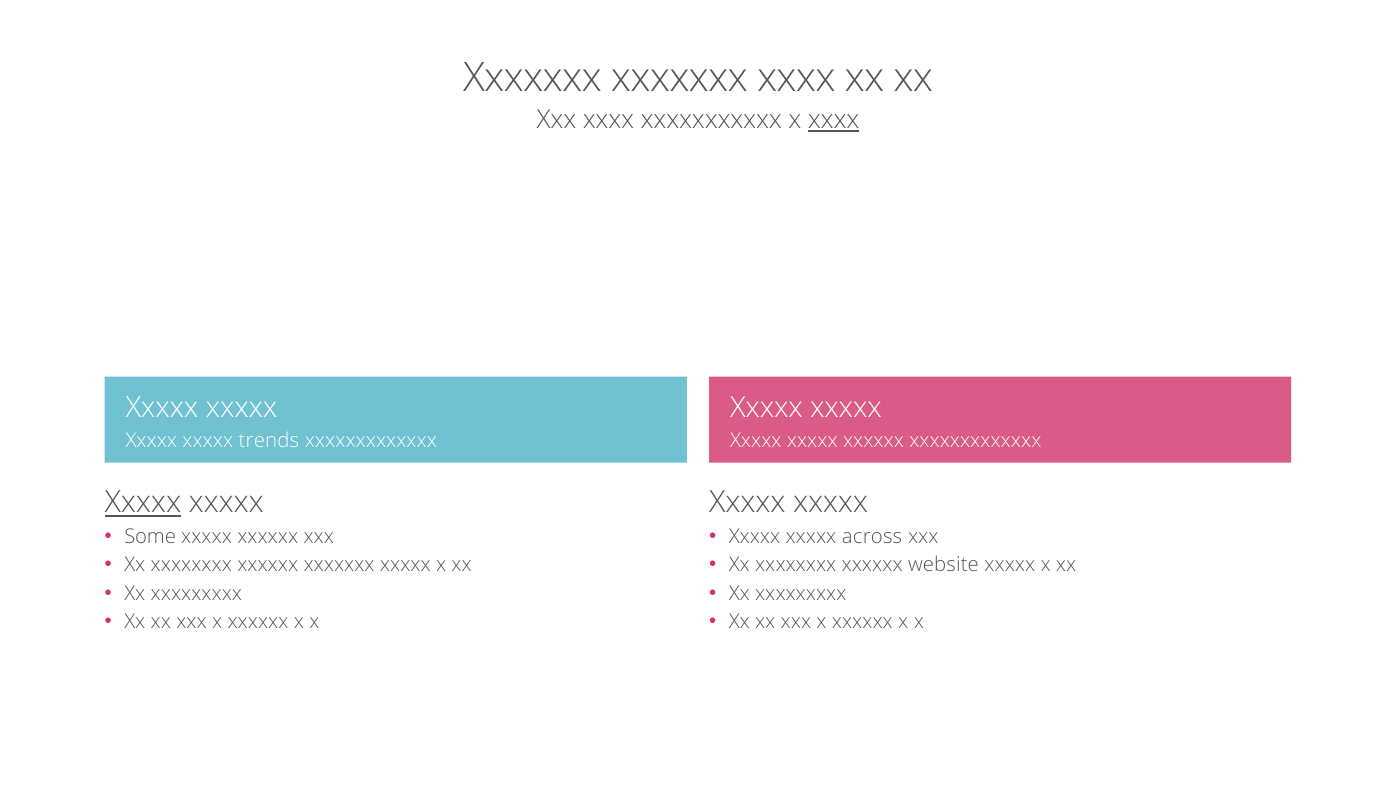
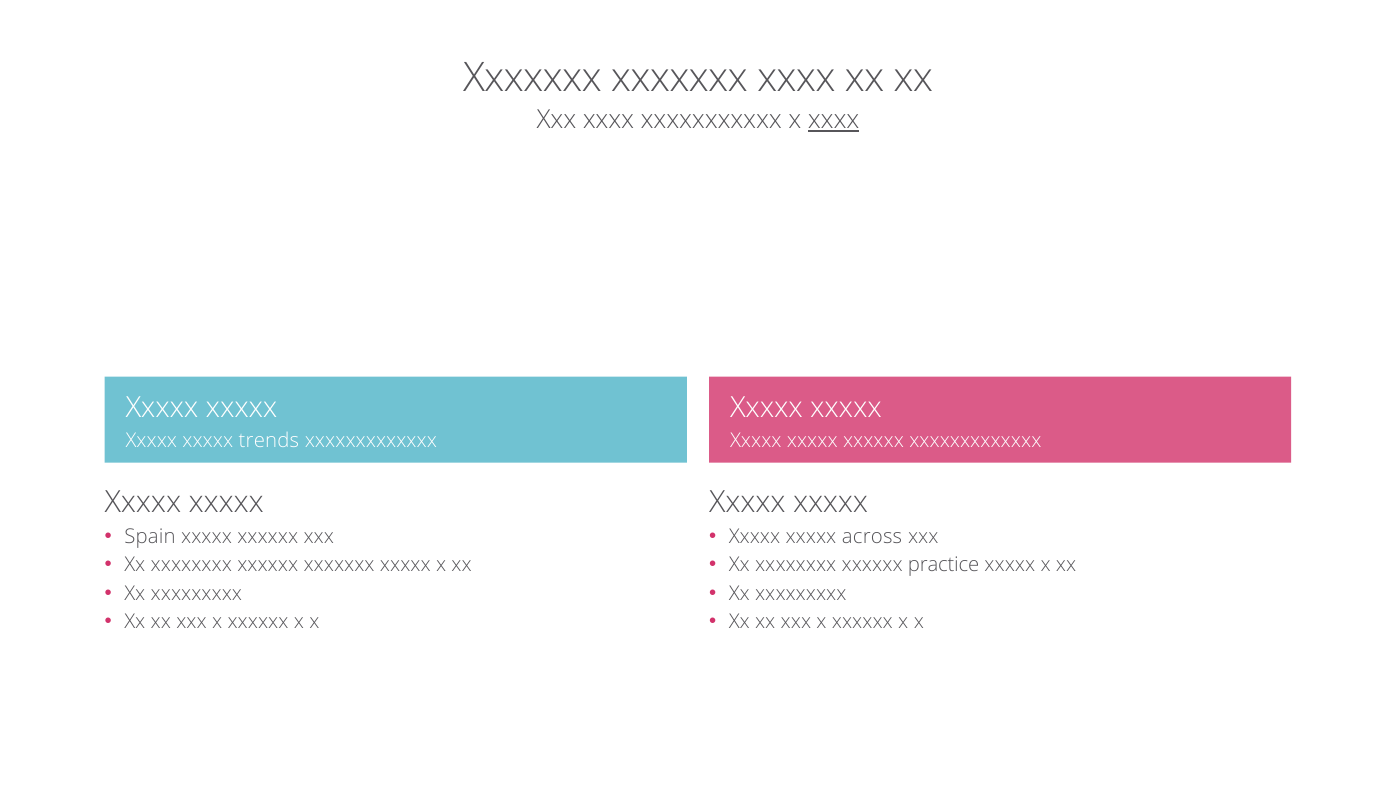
Xxxxx underline: present -> none (143, 503)
Some: Some -> Spain (150, 537)
website: website -> practice (944, 565)
